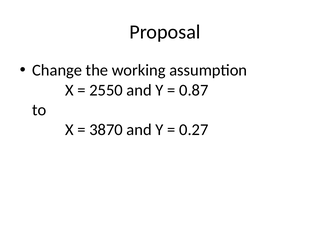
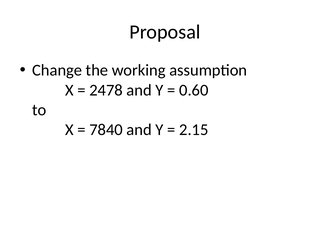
2550: 2550 -> 2478 (106, 90)
0.87: 0.87 -> 0.60 (194, 90)
3870: 3870 -> 7840 (106, 130)
0.27: 0.27 -> 2.15 (194, 130)
